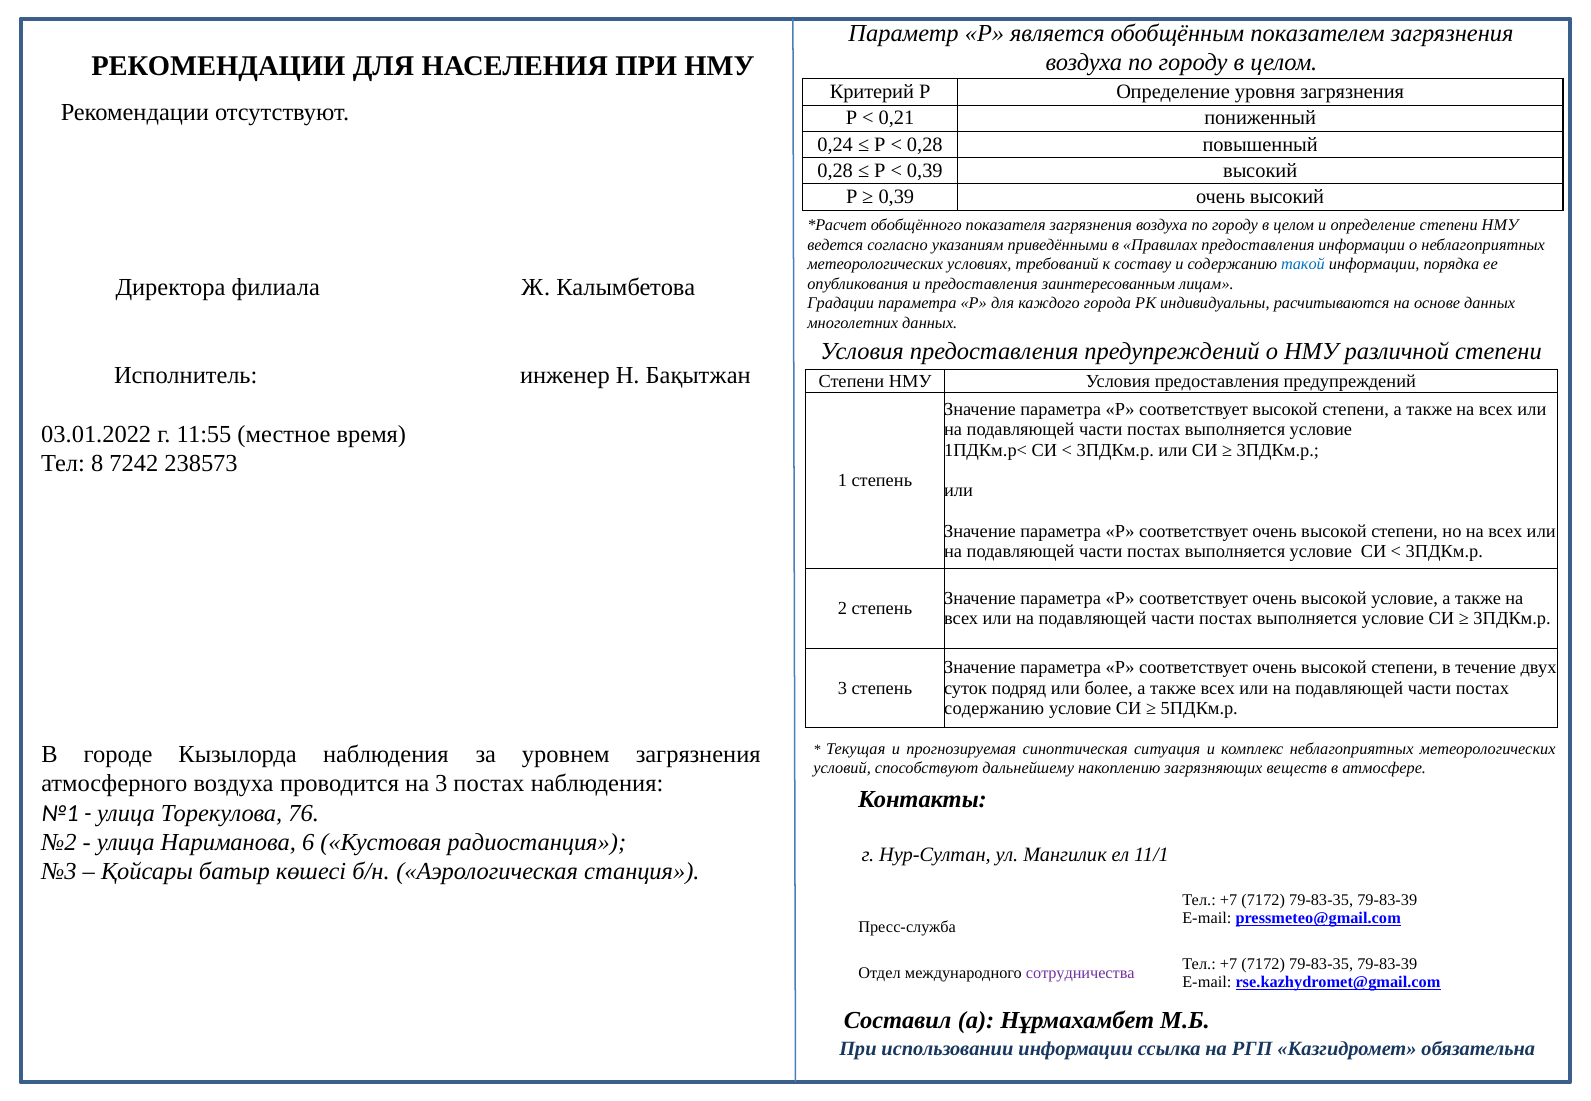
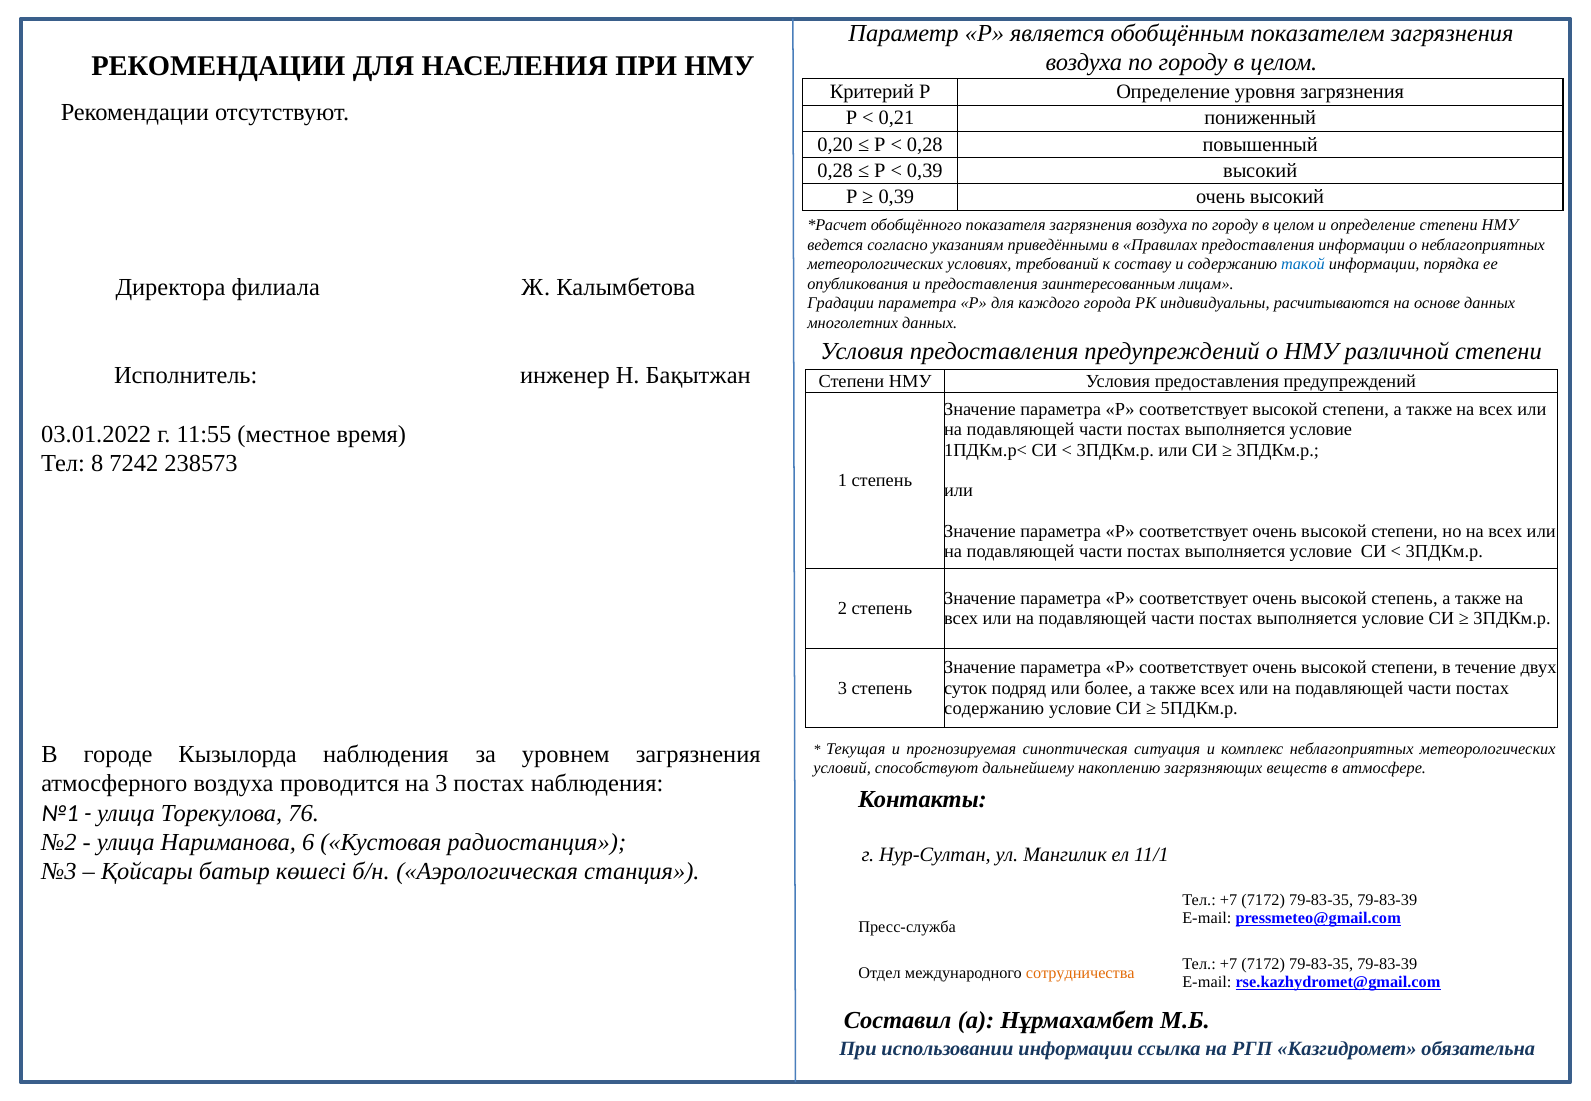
0,24: 0,24 -> 0,20 (835, 144)
высокой условие: условие -> степень (1404, 599)
сотрудничества colour: purple -> orange (1080, 973)
